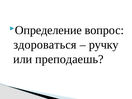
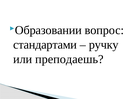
Определение: Определение -> Образовании (48, 30)
здороваться: здороваться -> стандартами (45, 45)
